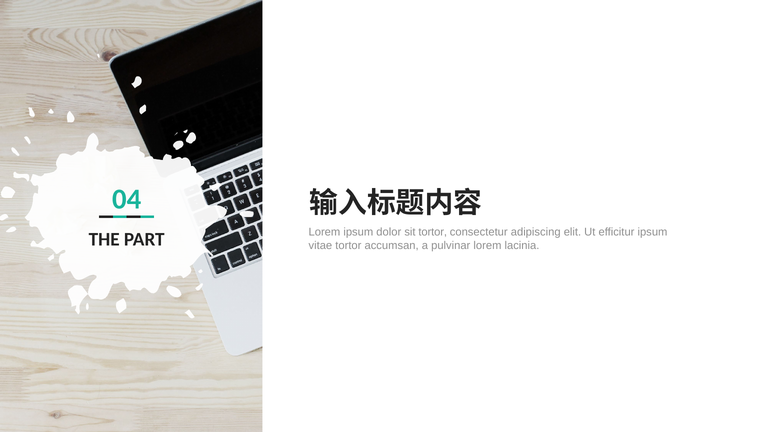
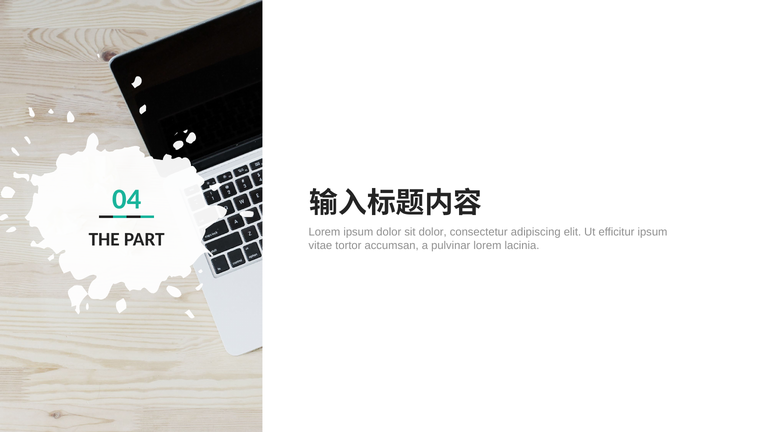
sit tortor: tortor -> dolor (433, 232)
